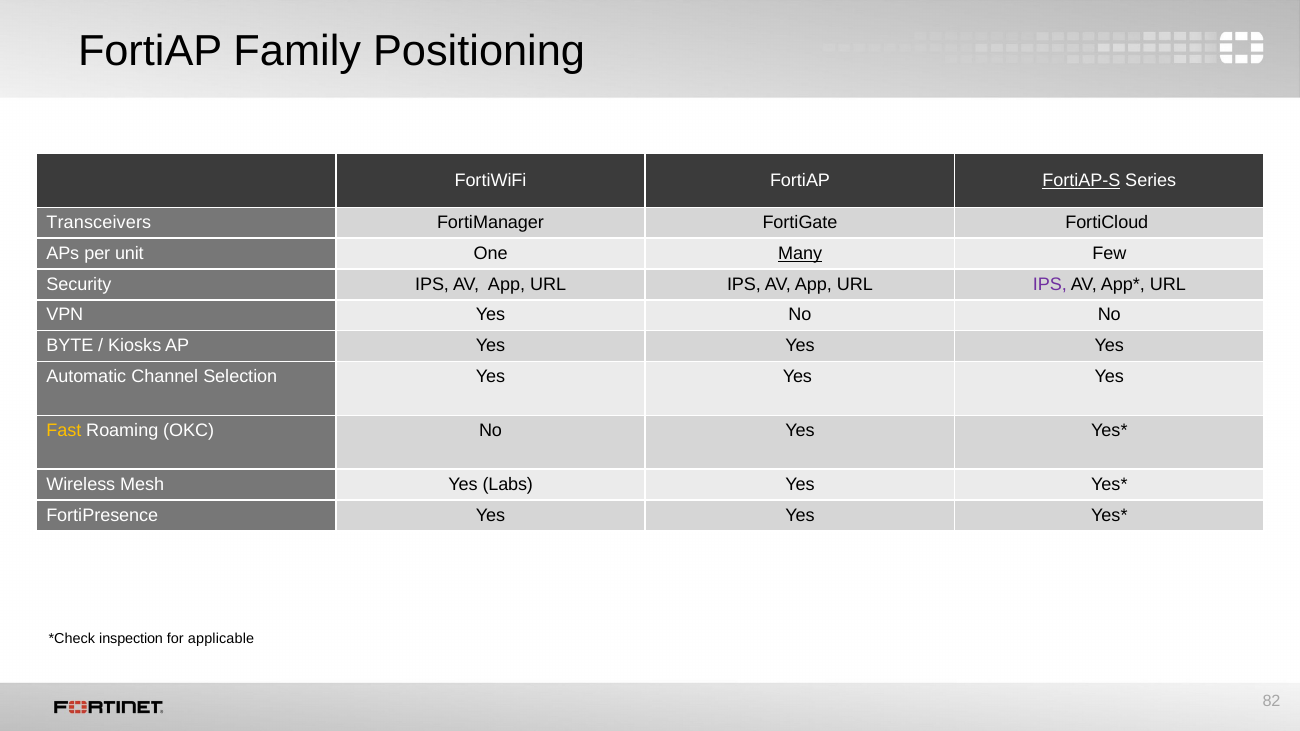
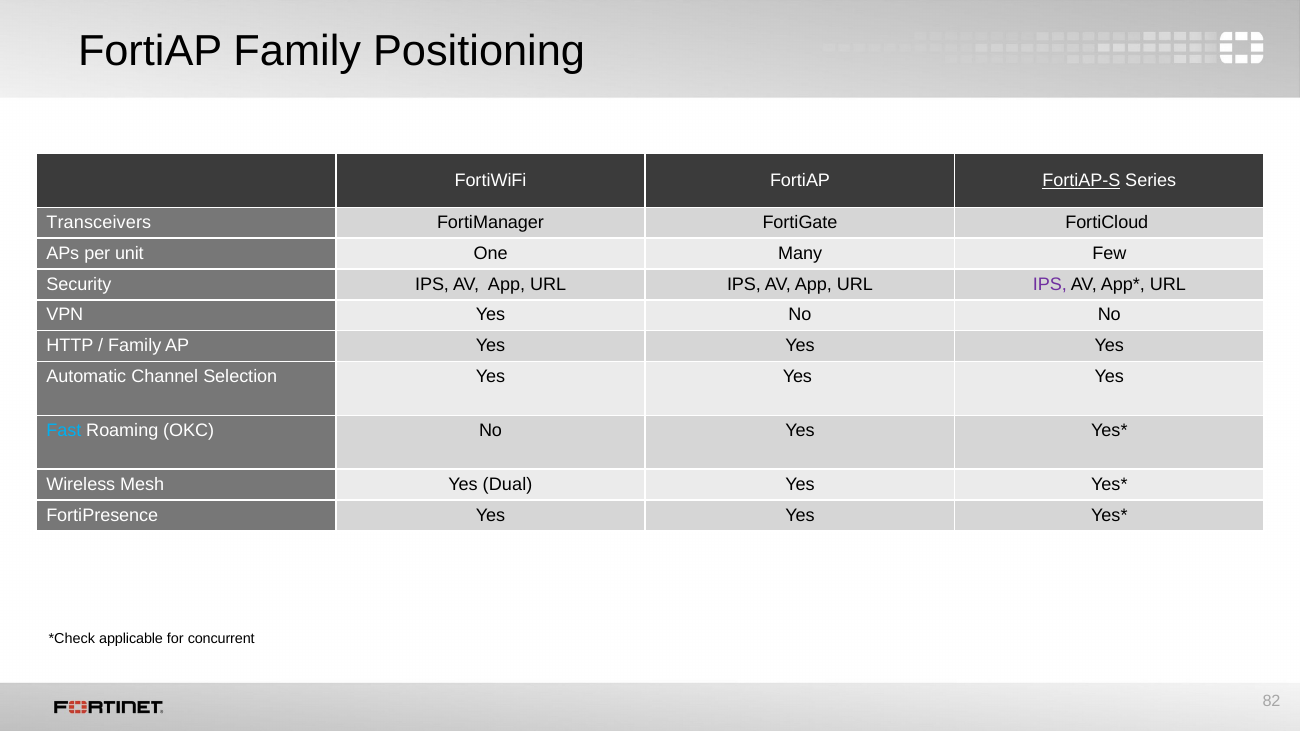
Many underline: present -> none (800, 253)
BYTE: BYTE -> HTTP (70, 346)
Kiosks: Kiosks -> Family (135, 346)
Fast colour: yellow -> light blue (64, 431)
Labs: Labs -> Dual (508, 485)
inspection: inspection -> applicable (131, 639)
applicable: applicable -> concurrent (221, 639)
